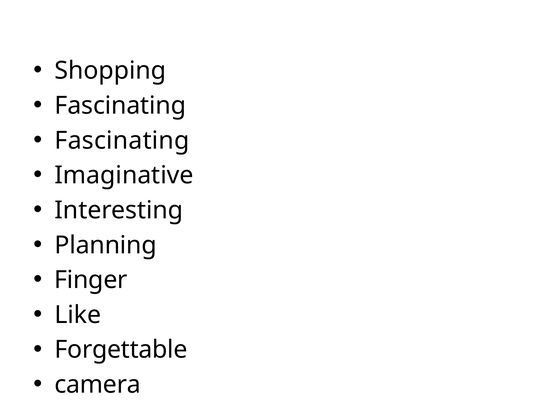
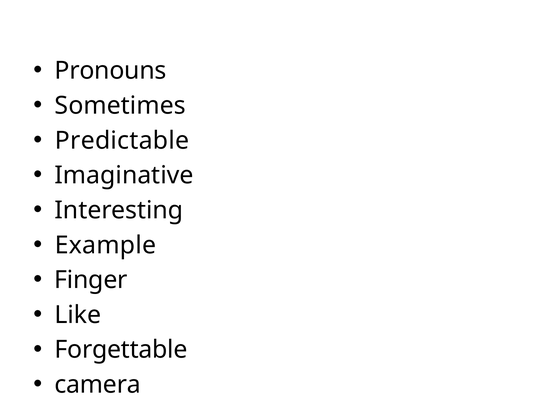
Shopping: Shopping -> Pronouns (111, 71)
Fascinating: Fascinating -> Sometimes (120, 106)
Fascinating: Fascinating -> Predictable (122, 140)
Planning: Planning -> Example (105, 245)
